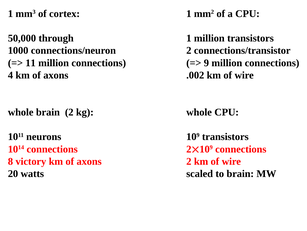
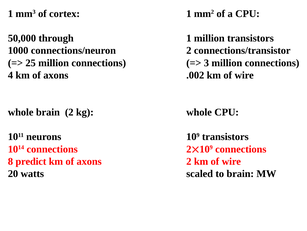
11: 11 -> 25 (31, 63)
9: 9 -> 3 (206, 63)
victory: victory -> predict (31, 161)
